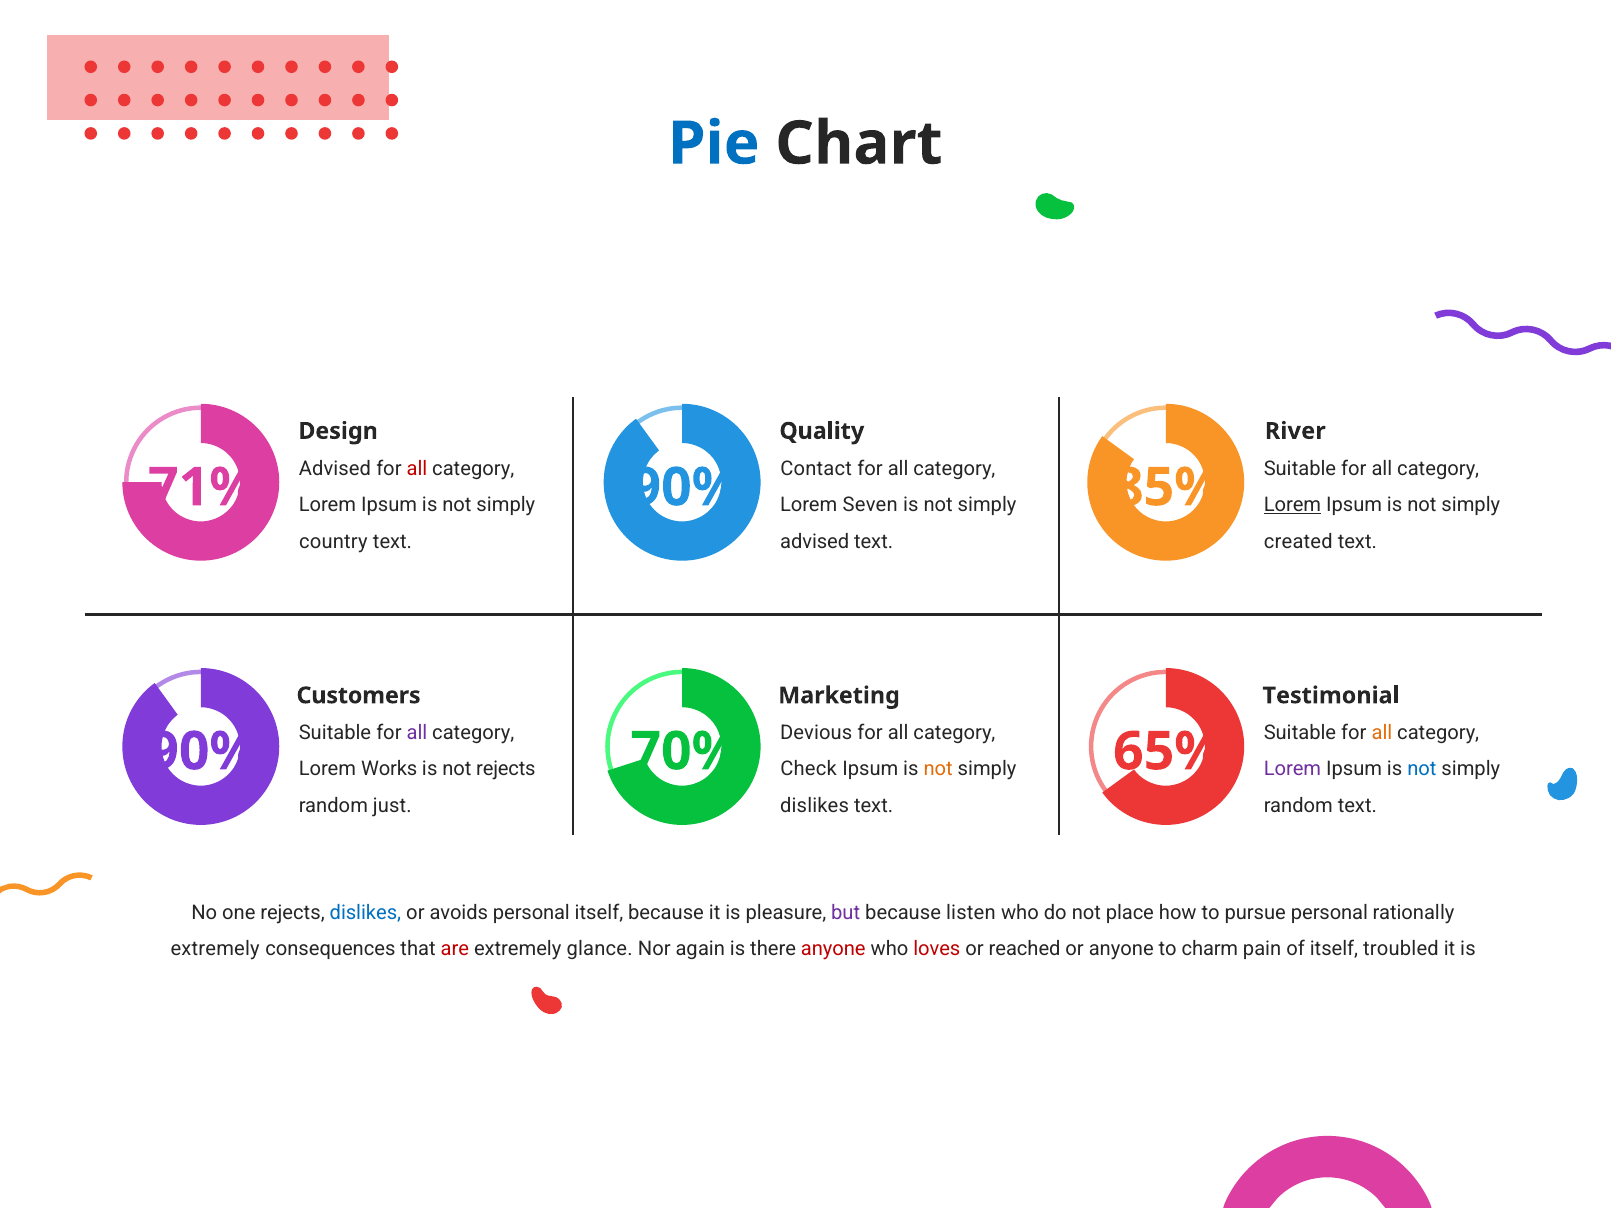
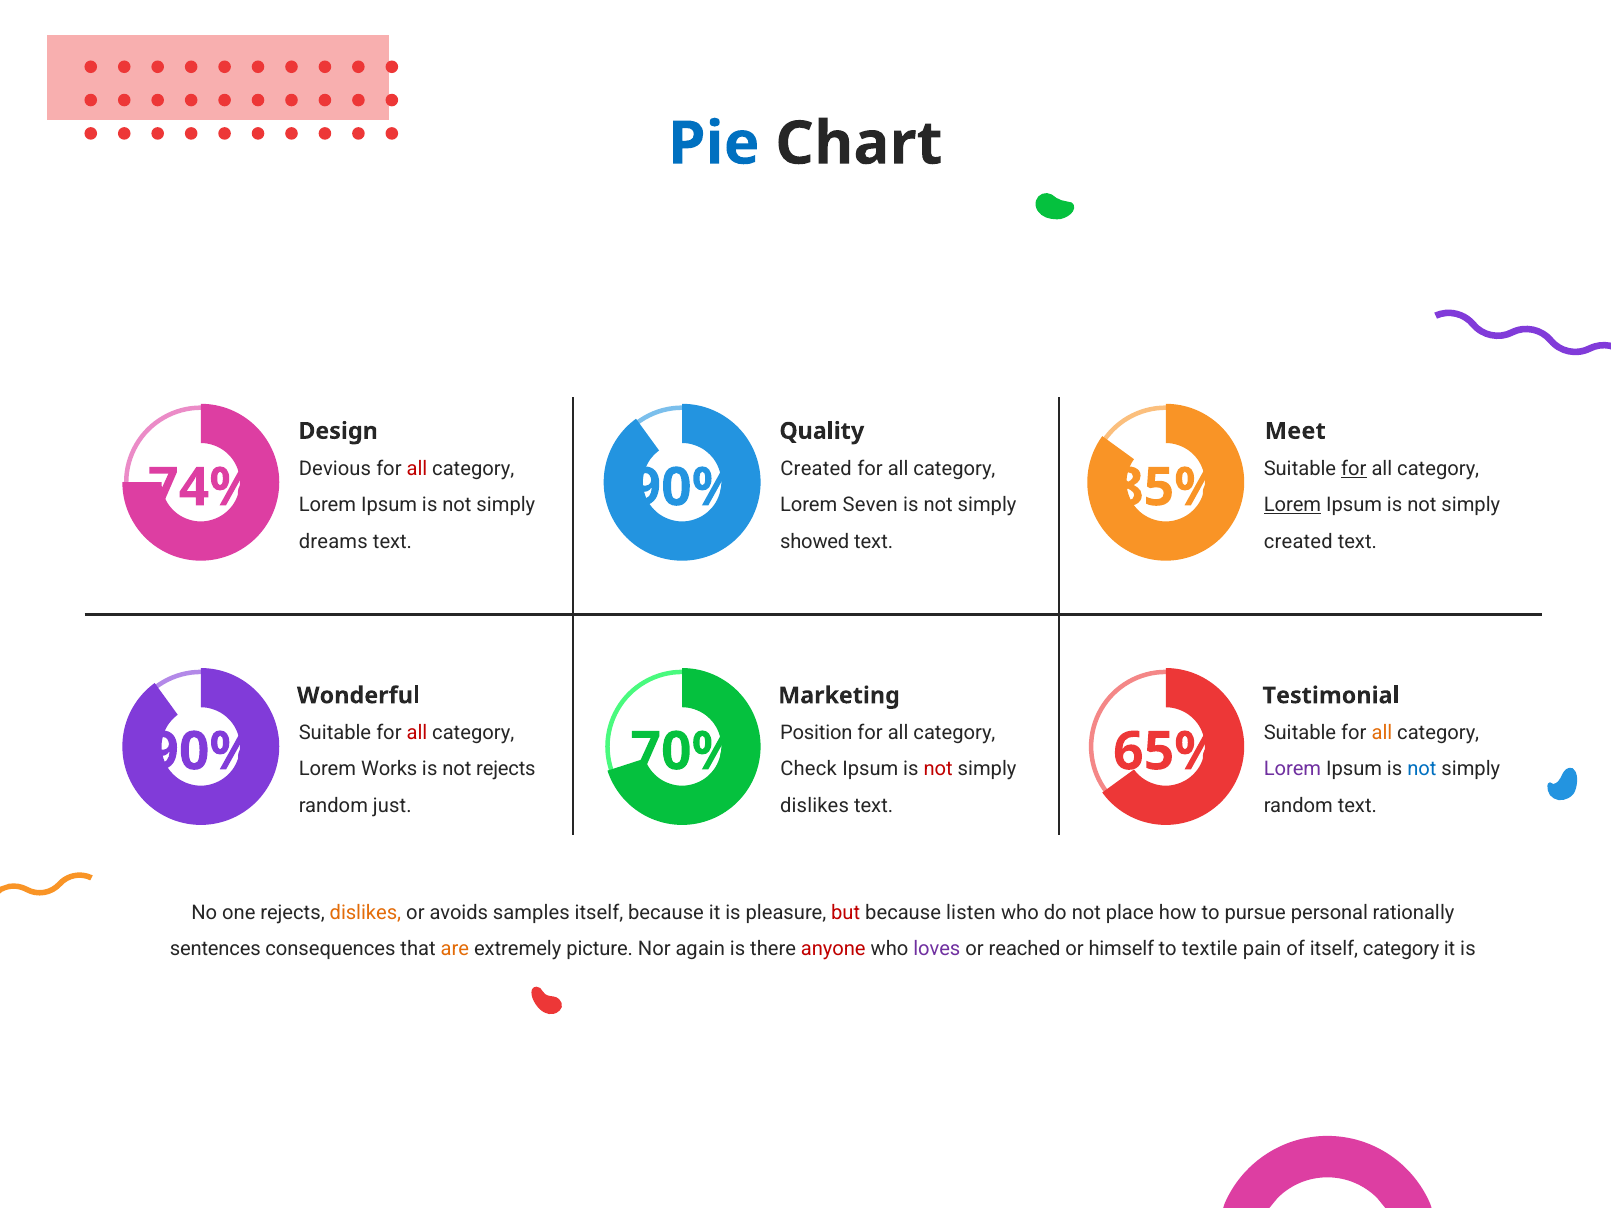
River: River -> Meet (1295, 431)
Advised: Advised -> Devious (335, 469)
Contact: Contact -> Created (816, 469)
for underline: none -> present (1354, 469)
71%: 71% -> 74% (203, 488)
country: country -> dreams (333, 542)
advised: advised -> showed (815, 542)
Customers: Customers -> Wonderful (358, 696)
all colour: purple -> red (417, 733)
Devious: Devious -> Position (816, 733)
not colour: orange -> red (938, 769)
dislikes colour: blue -> orange (365, 913)
avoids personal: personal -> samples (531, 913)
but colour: purple -> red (846, 913)
extremely: extremely -> sentences (215, 949)
are colour: red -> orange (455, 949)
glance: glance -> picture (600, 949)
loves colour: red -> purple (937, 949)
or anyone: anyone -> himself (1121, 949)
charm: charm -> textile (1210, 949)
itself troubled: troubled -> category (1401, 949)
